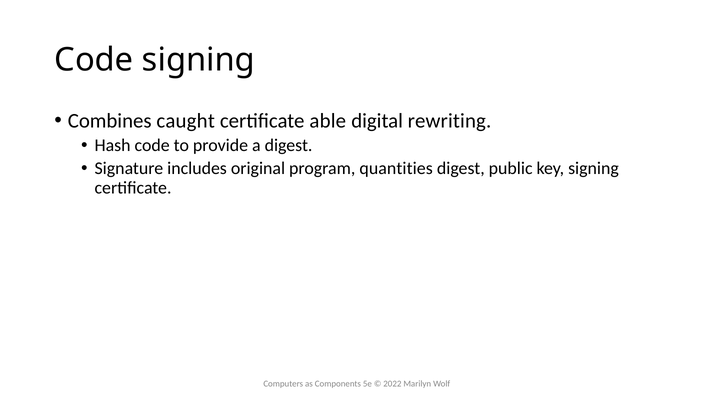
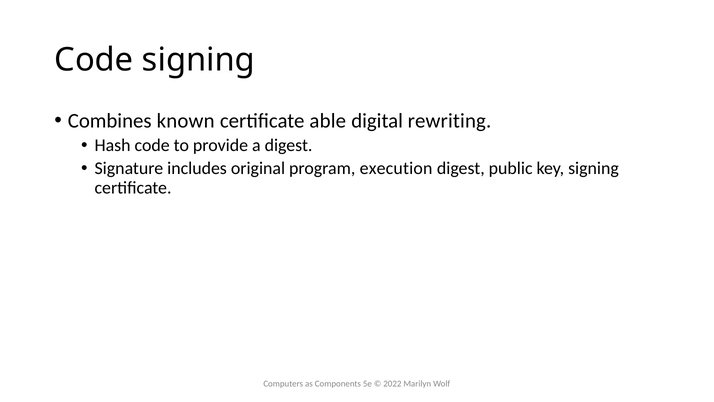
caught: caught -> known (186, 121)
quantities: quantities -> execution (396, 168)
